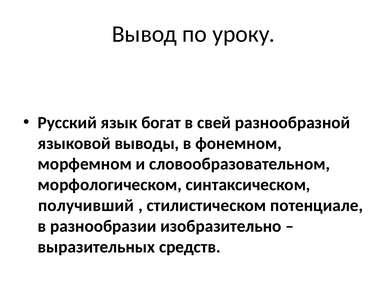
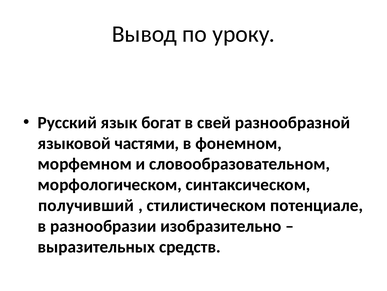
выводы: выводы -> частями (147, 143)
